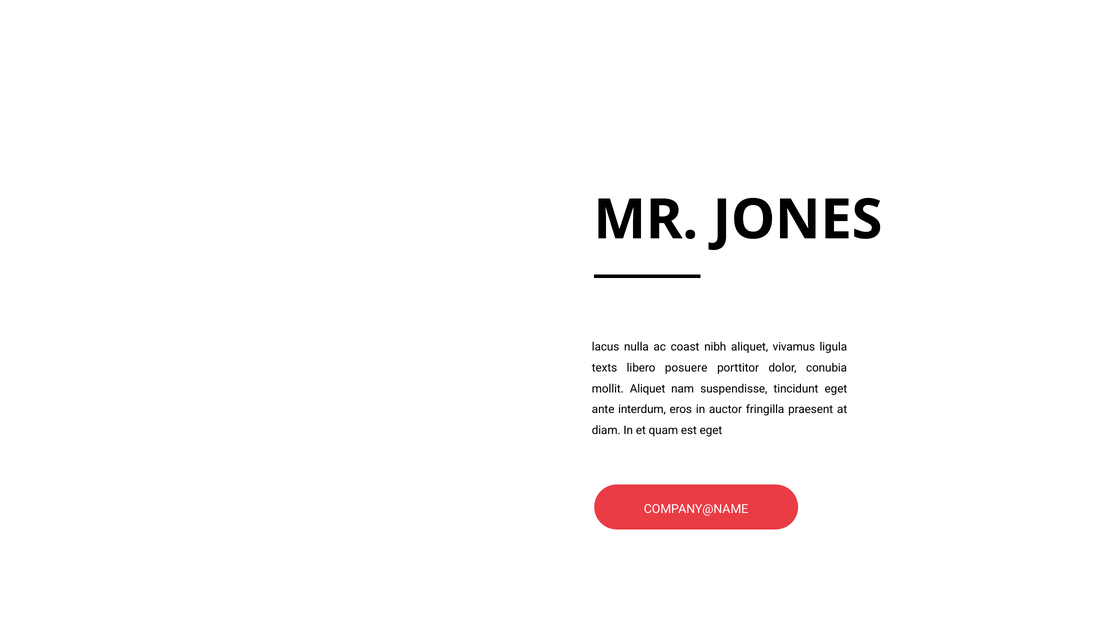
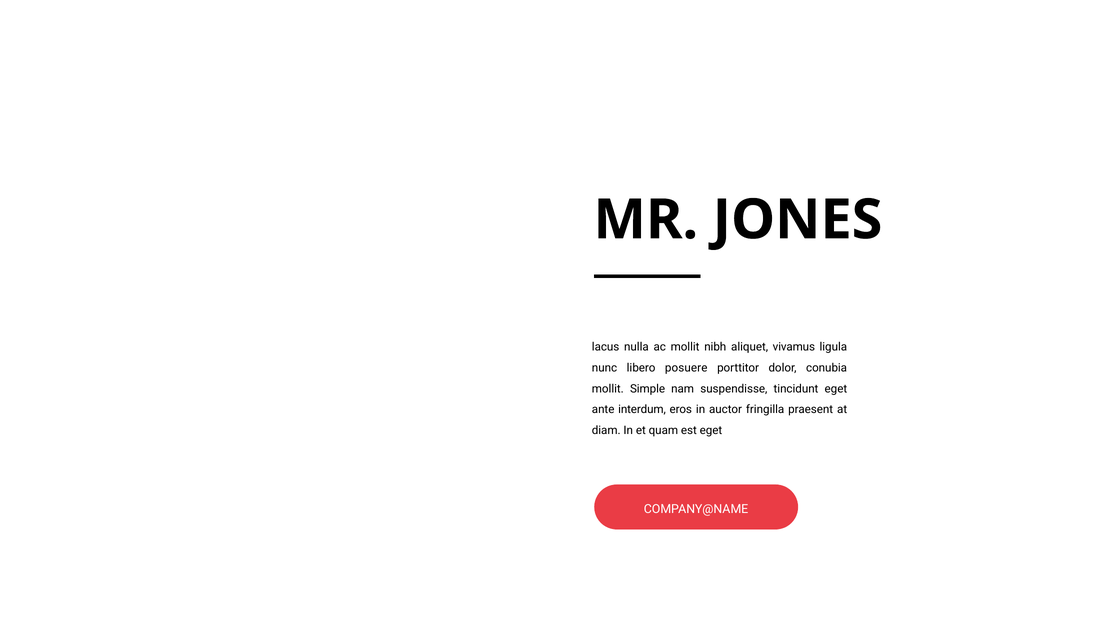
ac coast: coast -> mollit (685, 347)
texts: texts -> nunc (605, 368)
mollit Aliquet: Aliquet -> Simple (648, 389)
